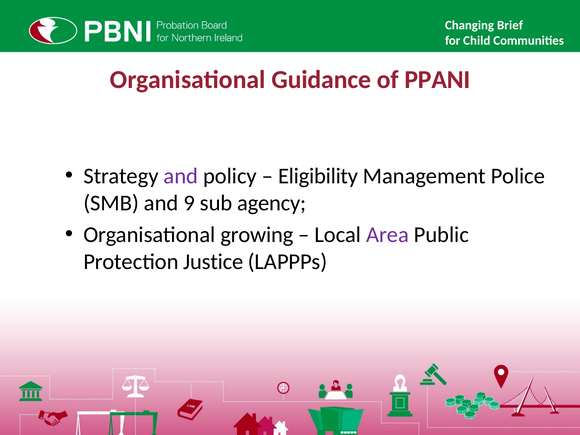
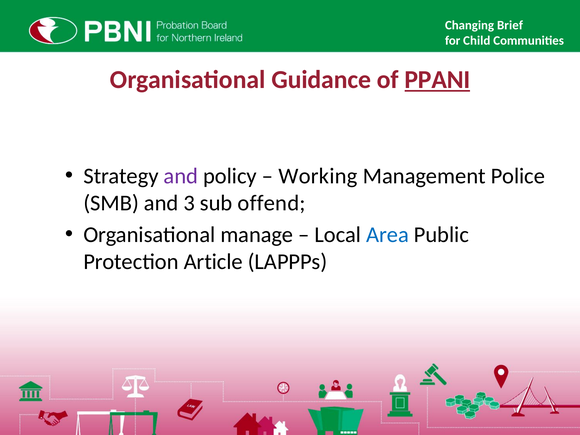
PPANI underline: none -> present (437, 80)
Eligibility: Eligibility -> Working (318, 176)
9: 9 -> 3 (189, 203)
agency: agency -> offend (272, 203)
growing: growing -> manage (257, 235)
Area colour: purple -> blue (387, 235)
Justice: Justice -> Article (213, 262)
